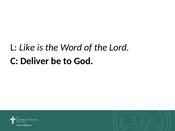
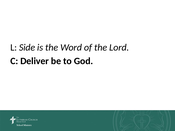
Like: Like -> Side (27, 48)
